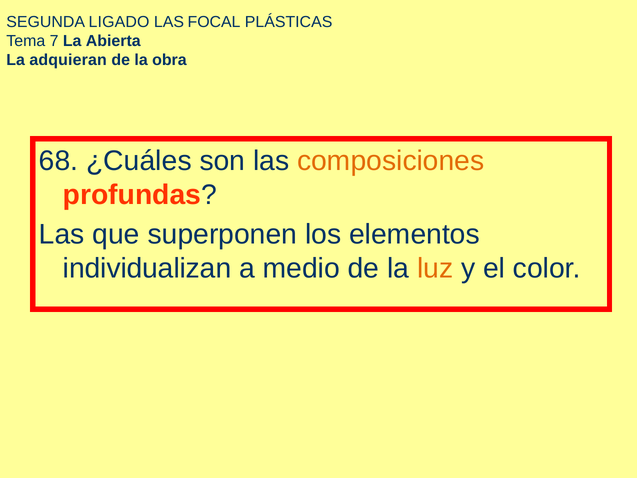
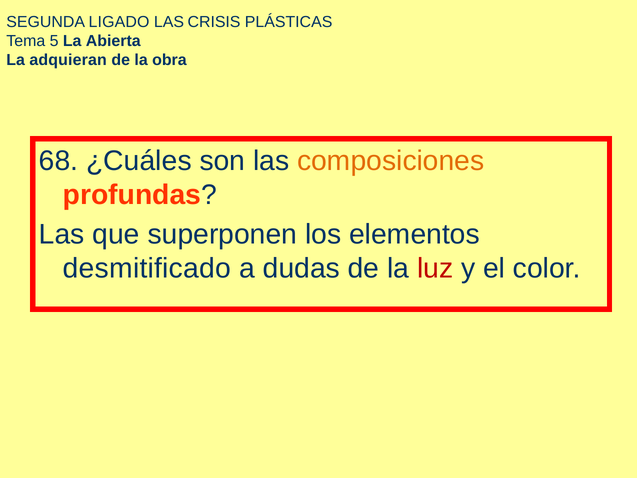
FOCAL: FOCAL -> CRISIS (214, 22)
7: 7 -> 5 (54, 41)
individualizan: individualizan -> desmitificado (147, 268)
medio: medio -> dudas (301, 268)
luz colour: orange -> red (435, 268)
